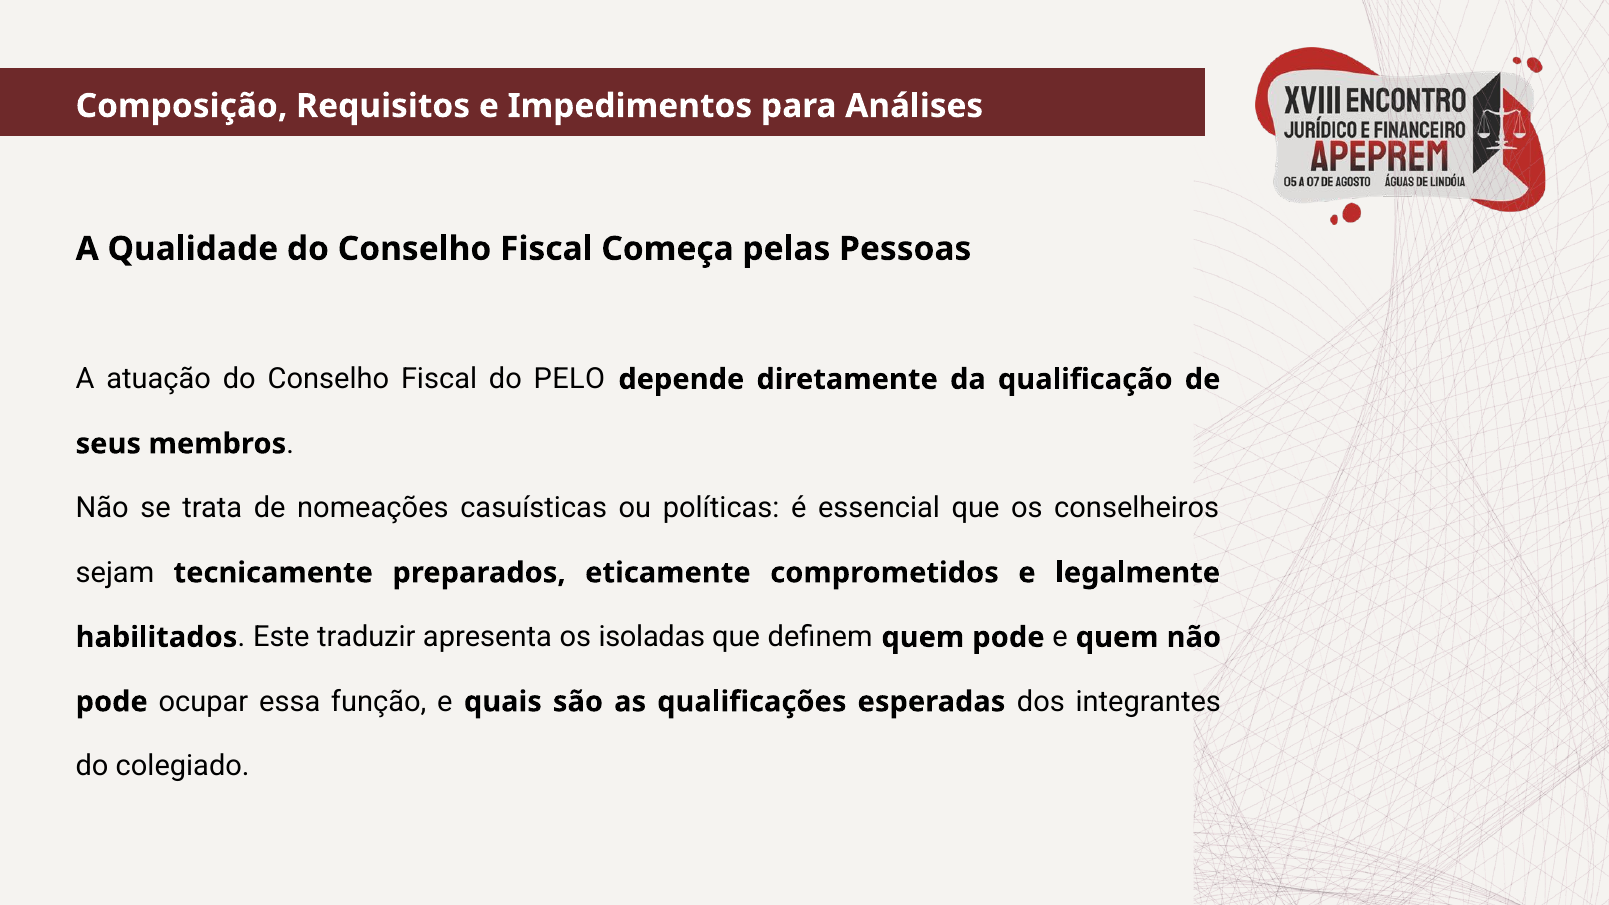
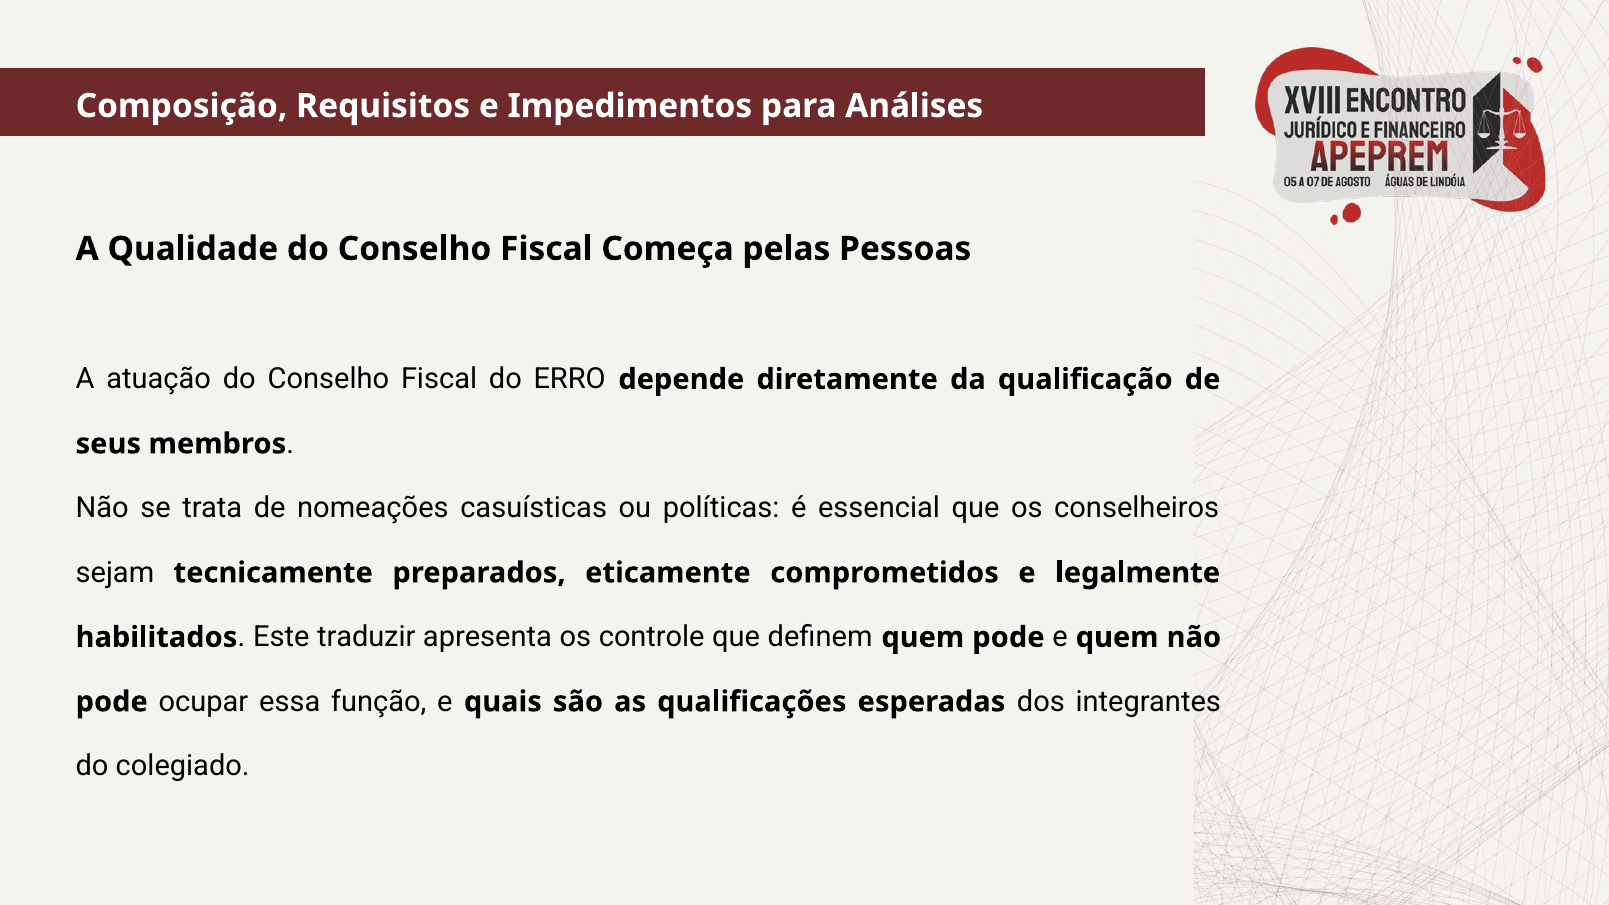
PELO: PELO -> ERRO (570, 379)
isoladas: isoladas -> controle (652, 637)
